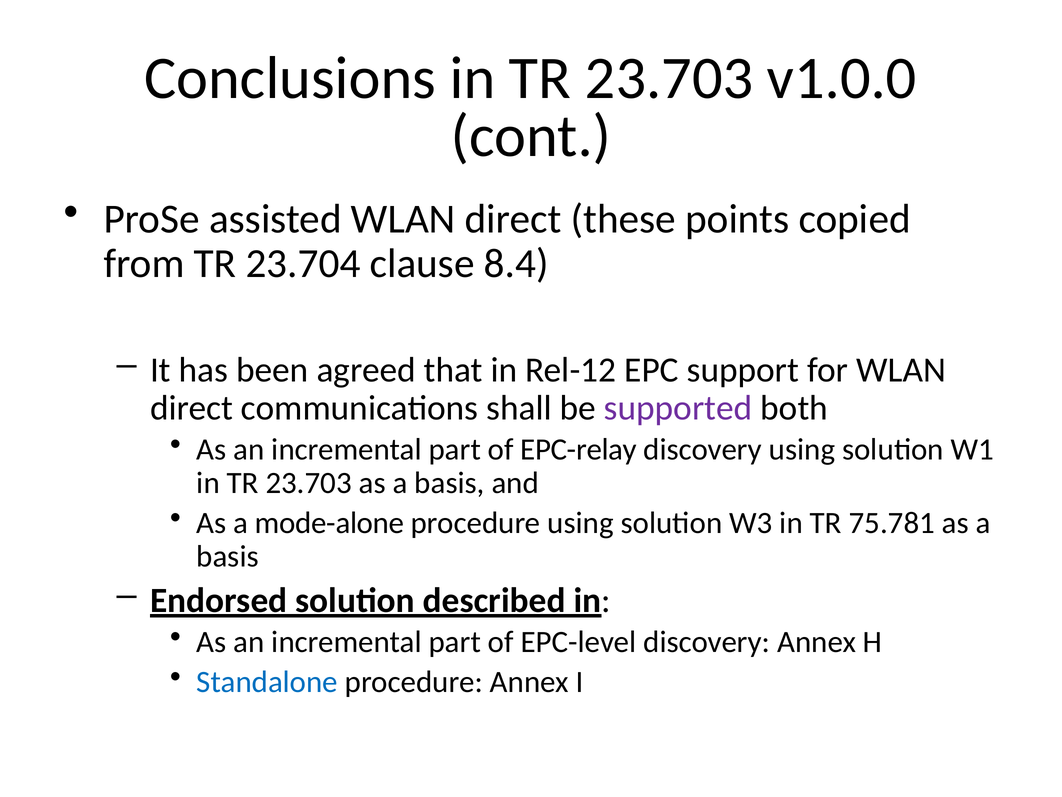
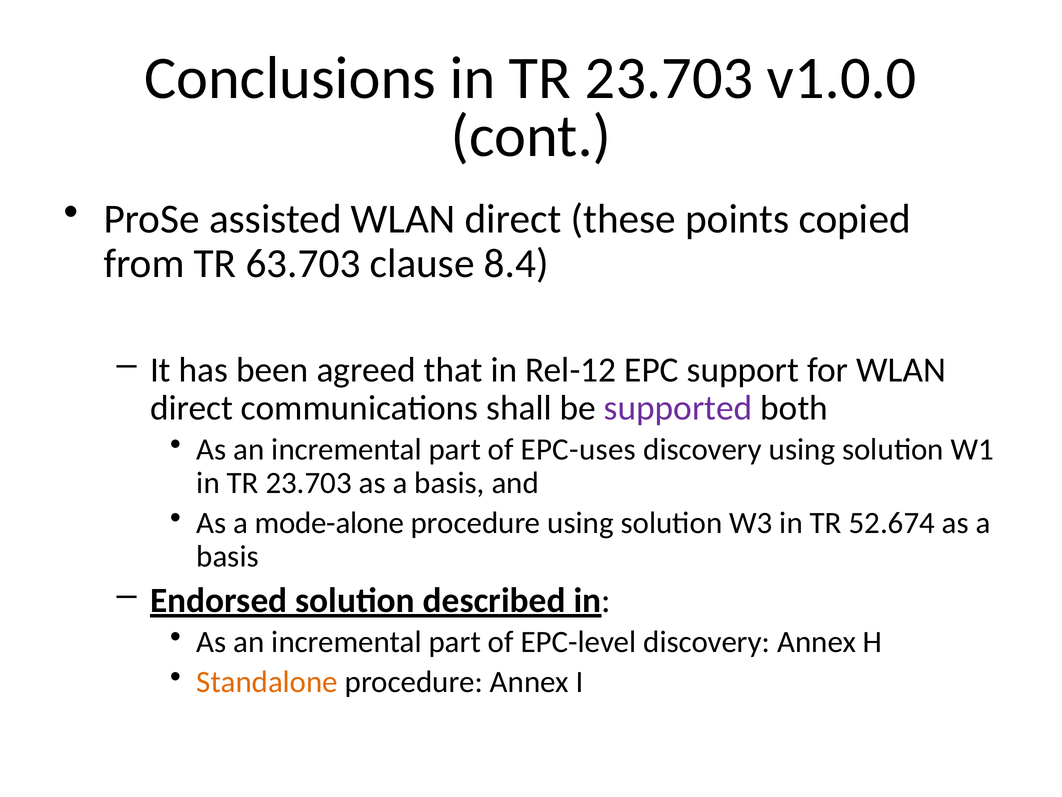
23.704: 23.704 -> 63.703 (303, 263)
EPC-relay: EPC-relay -> EPC-uses (578, 449)
75.781: 75.781 -> 52.674 (892, 523)
Standalone colour: blue -> orange (267, 681)
